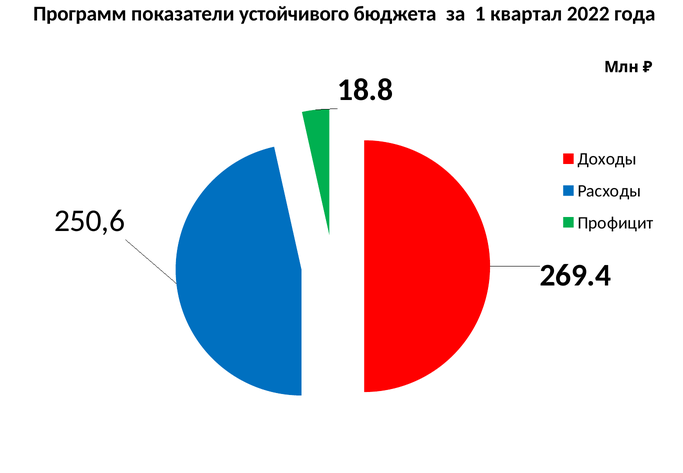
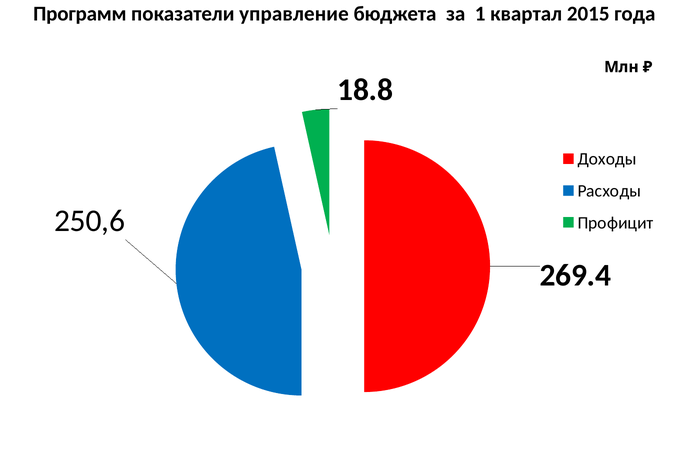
устойчивого: устойчивого -> управление (294, 14)
2022: 2022 -> 2015 (588, 14)
